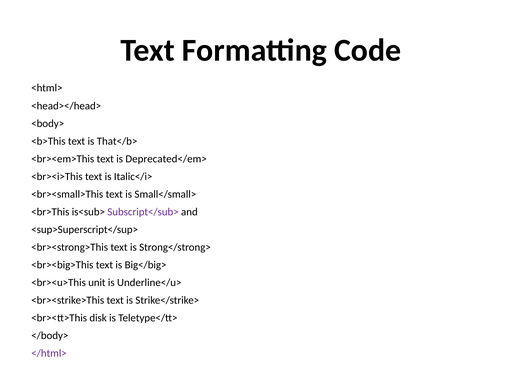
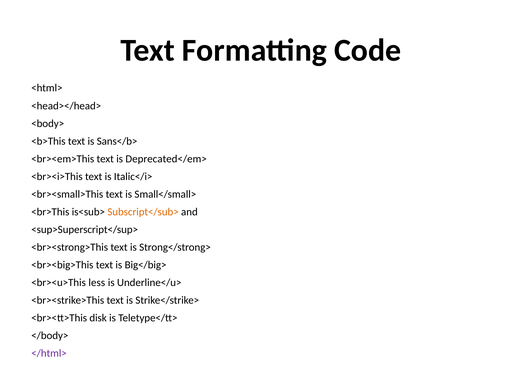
That</b>: That</b> -> Sans</b> (117, 141)
Subscript</sub> colour: purple -> orange (143, 212)
unit: unit -> less (97, 283)
